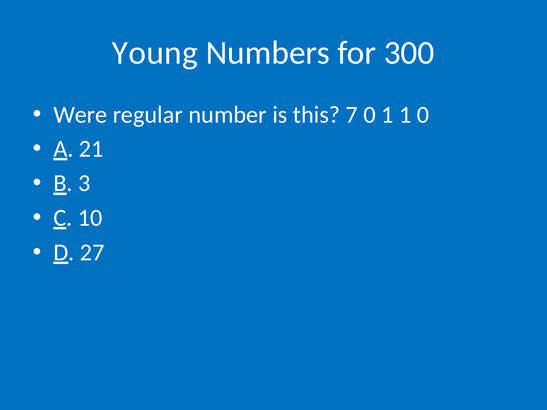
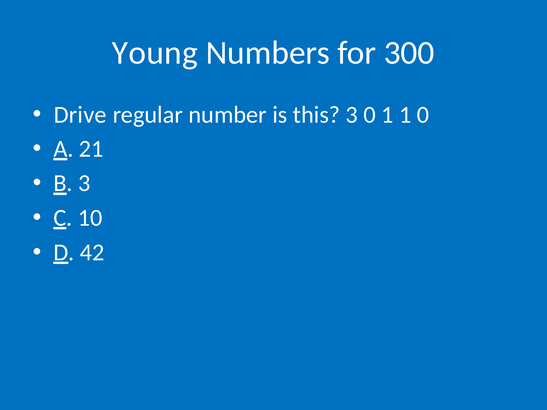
Were: Were -> Drive (80, 115)
this 7: 7 -> 3 (352, 115)
27: 27 -> 42 (92, 253)
